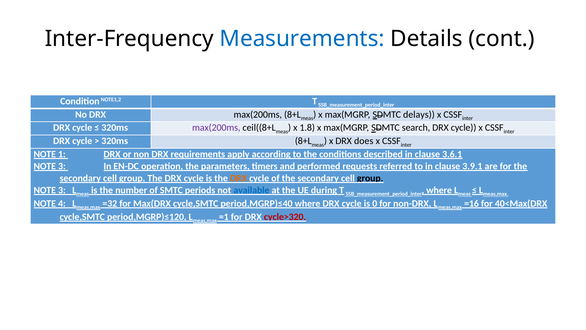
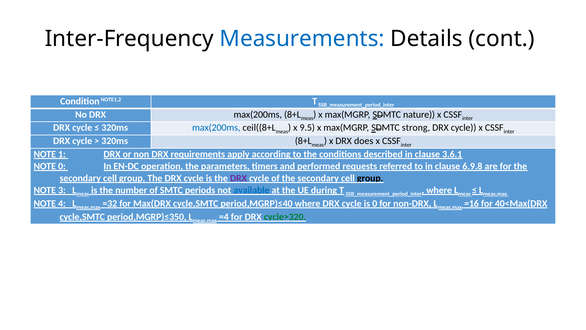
delays: delays -> nature (419, 114)
max(200ms colour: purple -> blue (216, 128)
1.8: 1.8 -> 9.5 (307, 128)
search: search -> strong (416, 128)
3: 3 -> 0 (62, 166)
3.9.1: 3.9.1 -> 6.9.8 (472, 166)
DRX colour: orange -> purple (239, 178)
period,MGRP)≤120: period,MGRP)≤120 -> period,MGRP)≤350 (147, 217)
=1: =1 -> =4 (224, 217)
cycle>320 colour: red -> green (285, 217)
